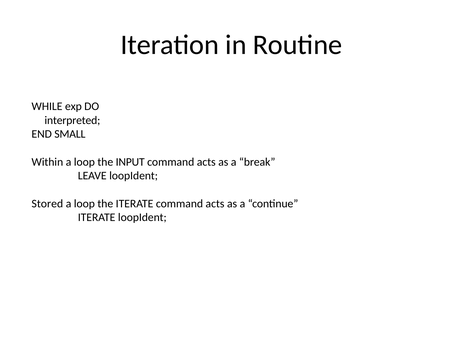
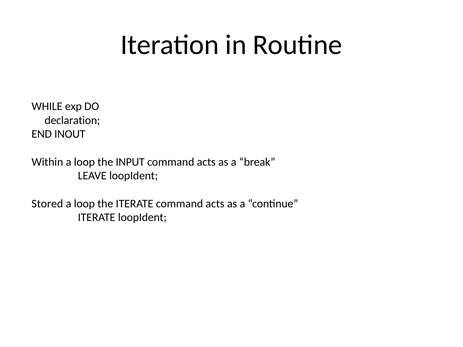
interpreted: interpreted -> declaration (72, 120)
SMALL: SMALL -> INOUT (70, 134)
